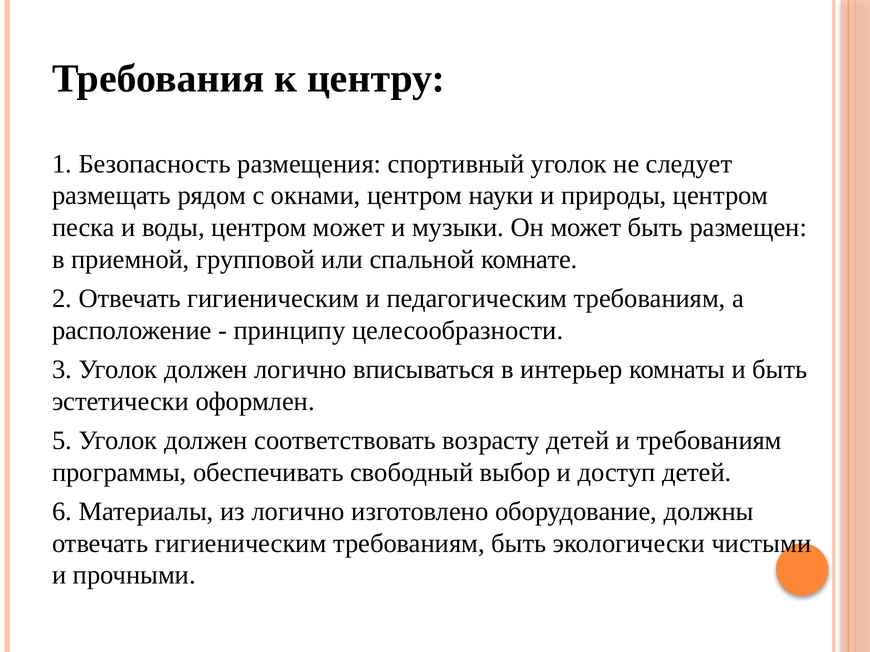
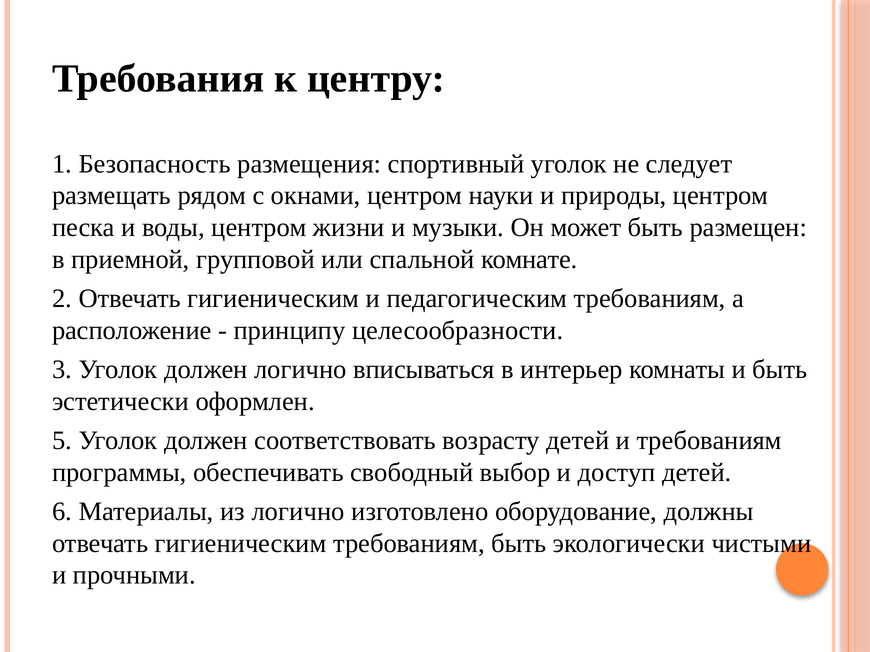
центром может: может -> жизни (349, 228)
